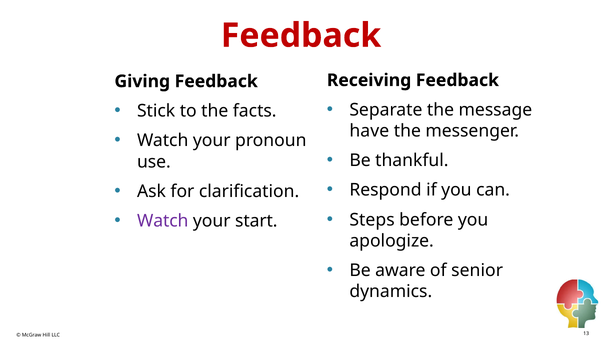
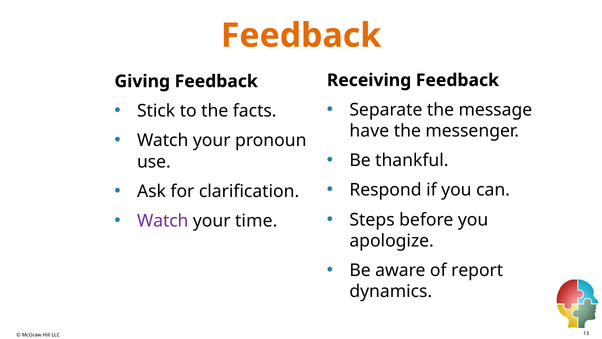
Feedback colour: red -> orange (301, 36)
start: start -> time (256, 221)
senior: senior -> report (477, 270)
